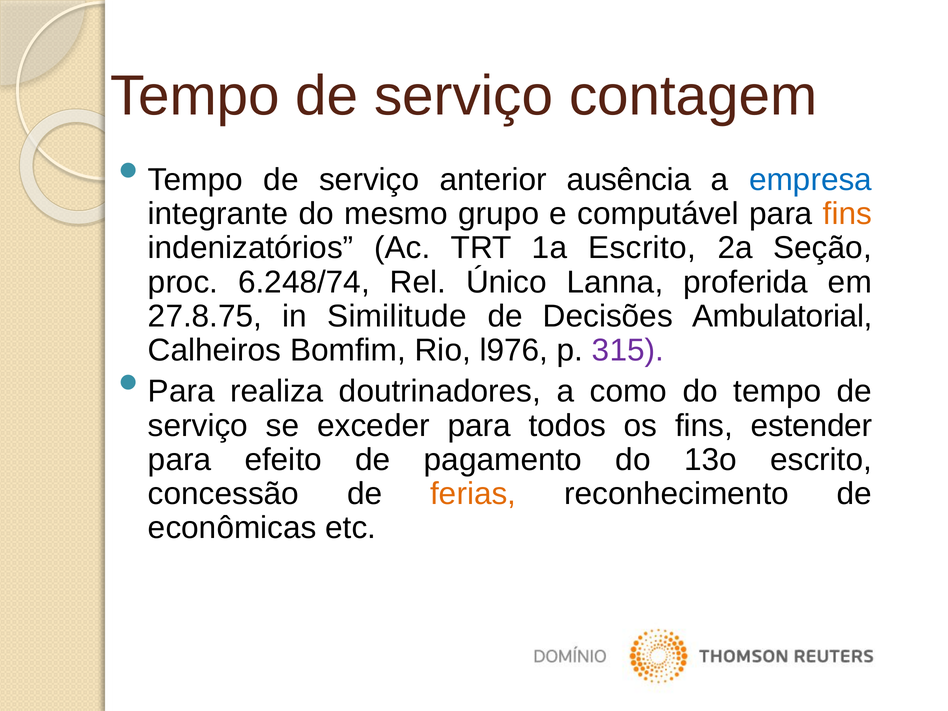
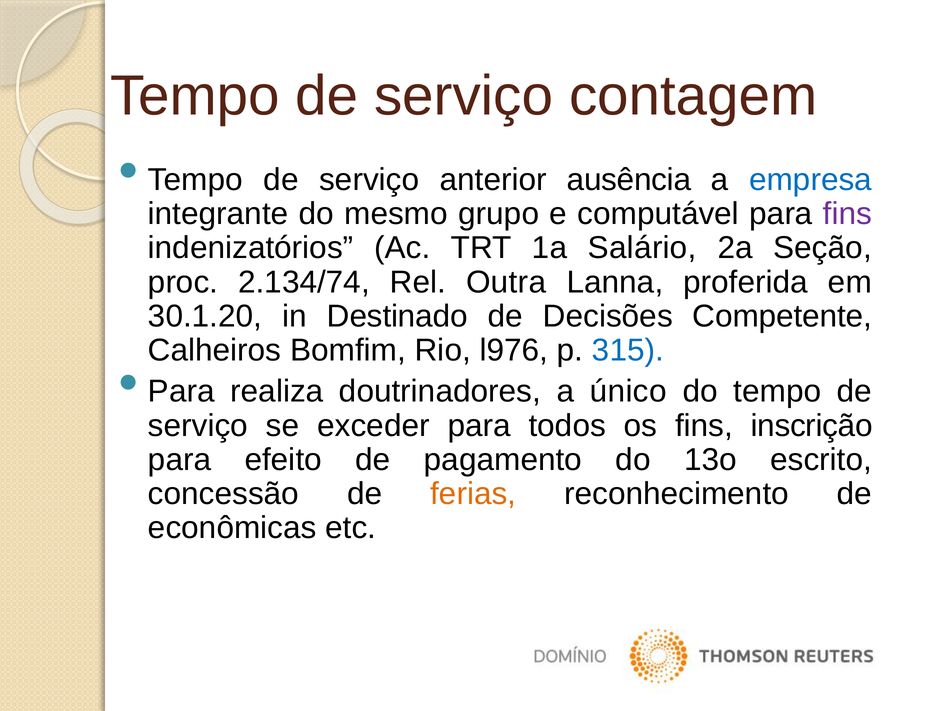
fins colour: orange -> purple (848, 214)
1a Escrito: Escrito -> Salário (642, 248)
6.248/74: 6.248/74 -> 2.134/74 (304, 282)
Único: Único -> Outra (506, 282)
27.8.75: 27.8.75 -> 30.1.20 (205, 316)
Similitude: Similitude -> Destinado (397, 316)
Ambulatorial: Ambulatorial -> Competente (782, 316)
315 colour: purple -> blue (628, 350)
como: como -> único (628, 392)
estender: estender -> inscrição (812, 426)
